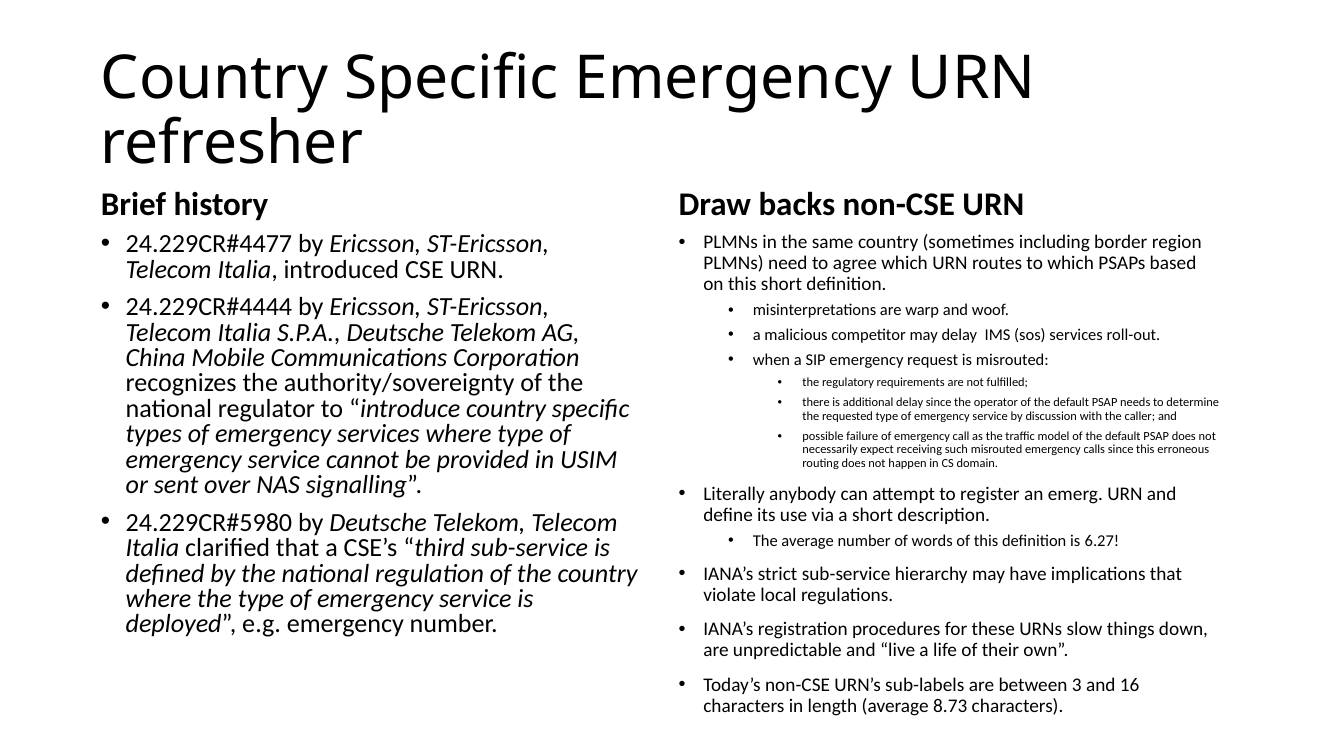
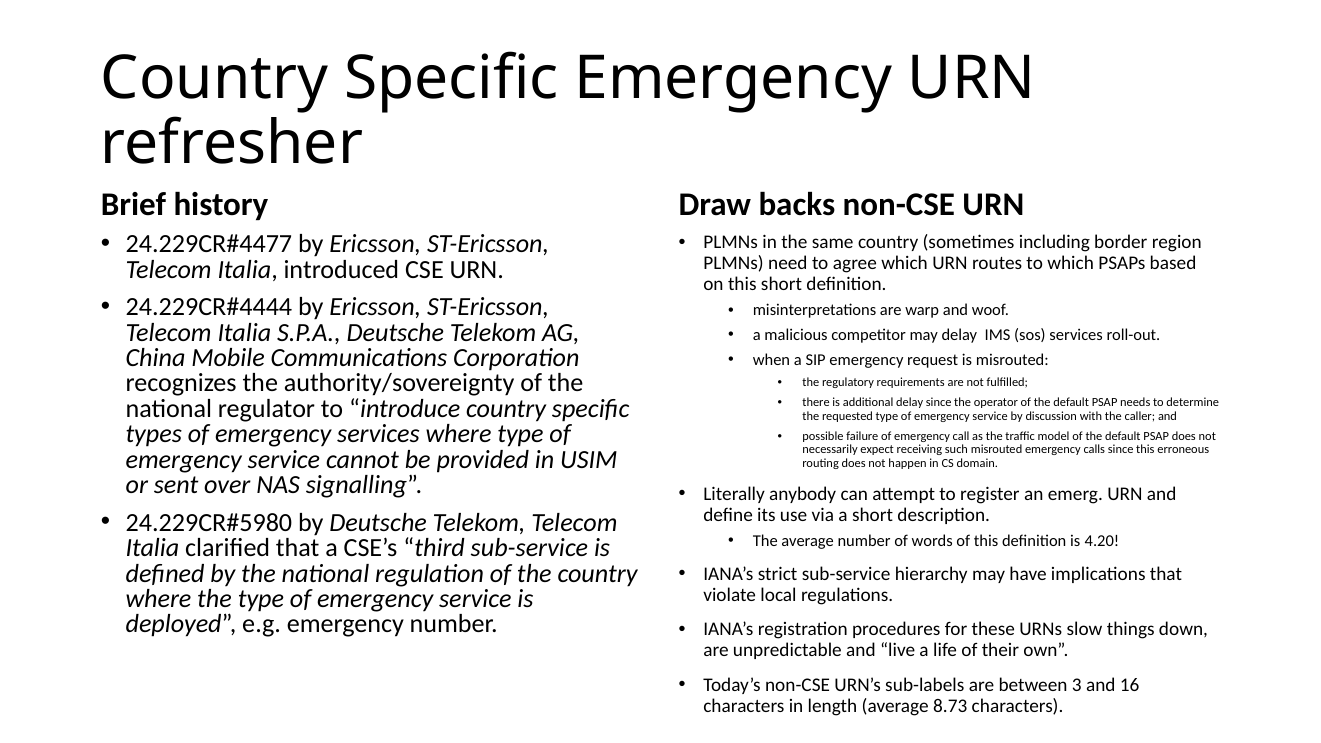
6.27: 6.27 -> 4.20 (1102, 541)
